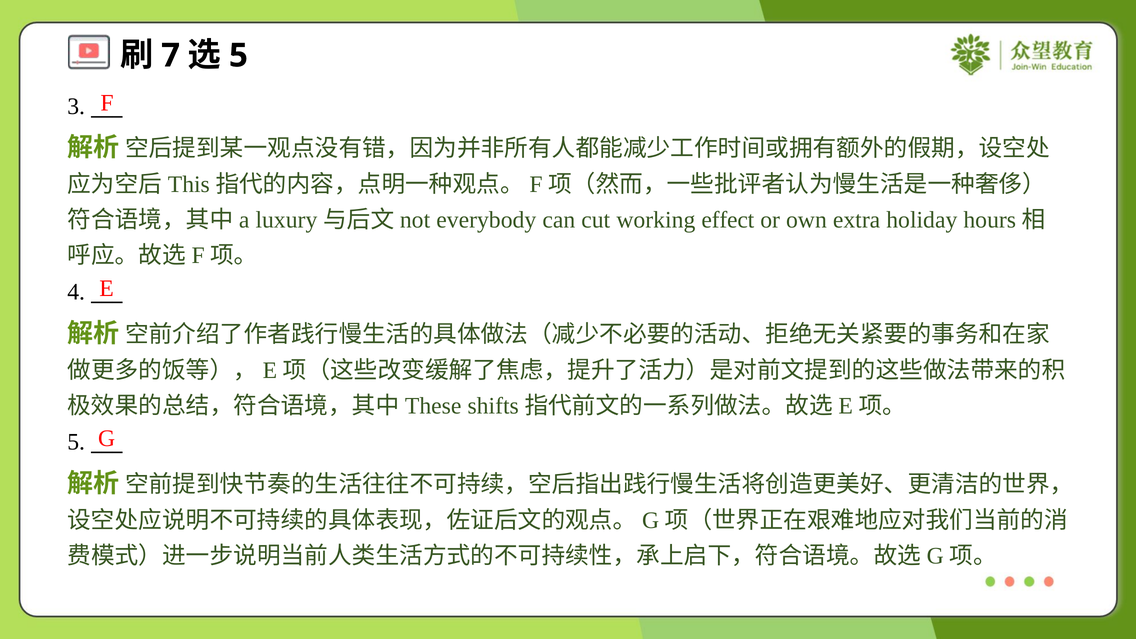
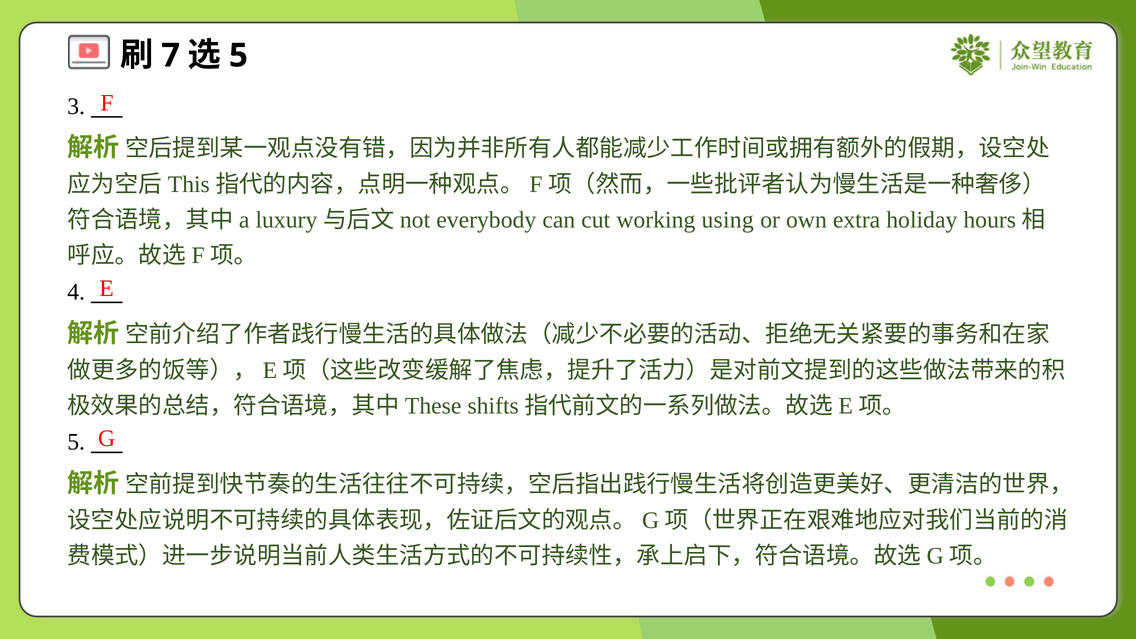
effect: effect -> using (728, 220)
